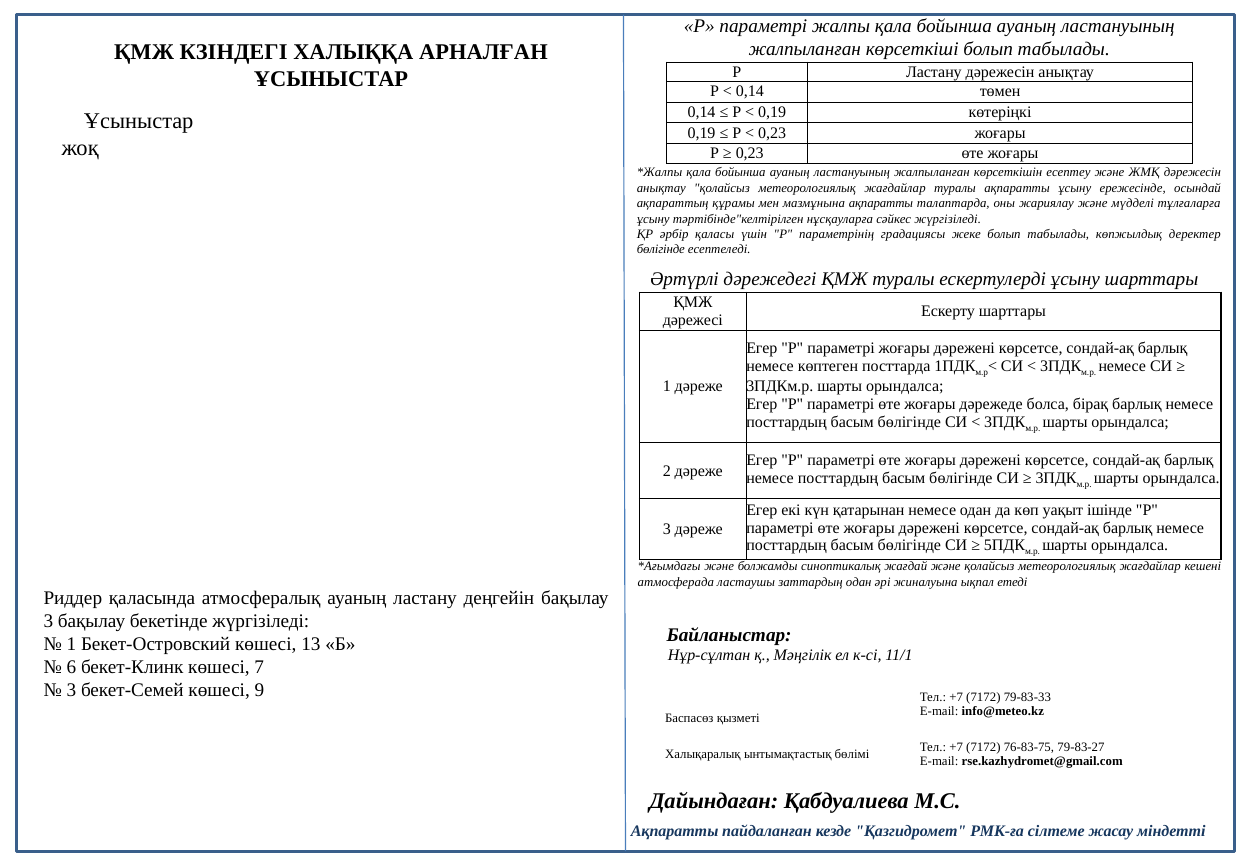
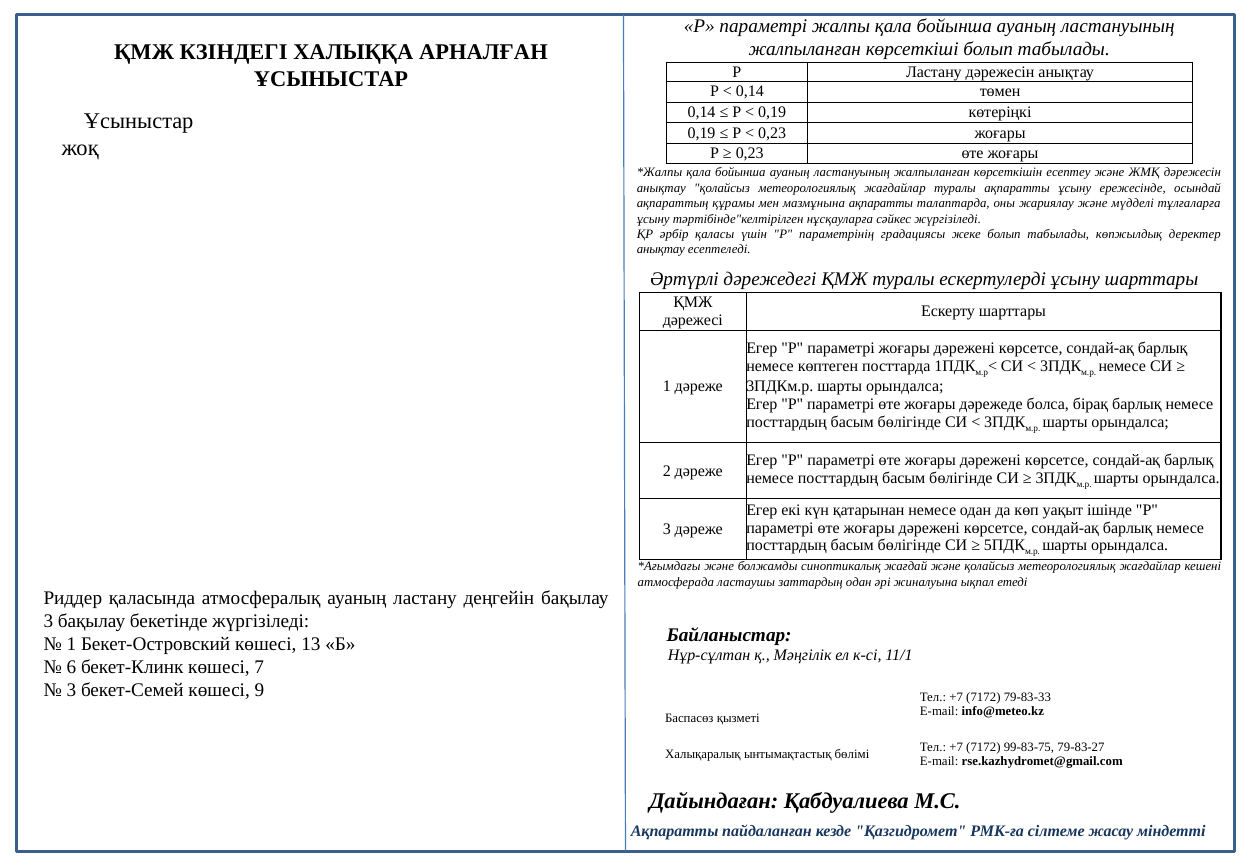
бөлігінде: бөлігінде -> анықтау (661, 250)
76-83-75: 76-83-75 -> 99-83-75 (1029, 747)
